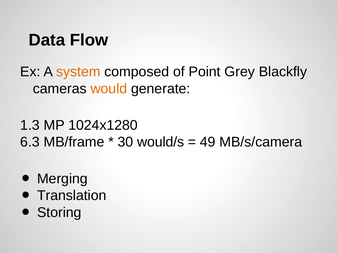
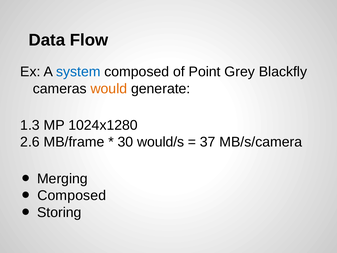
system colour: orange -> blue (78, 72)
6.3: 6.3 -> 2.6 (30, 142)
49: 49 -> 37 (208, 142)
Translation: Translation -> Composed (72, 195)
